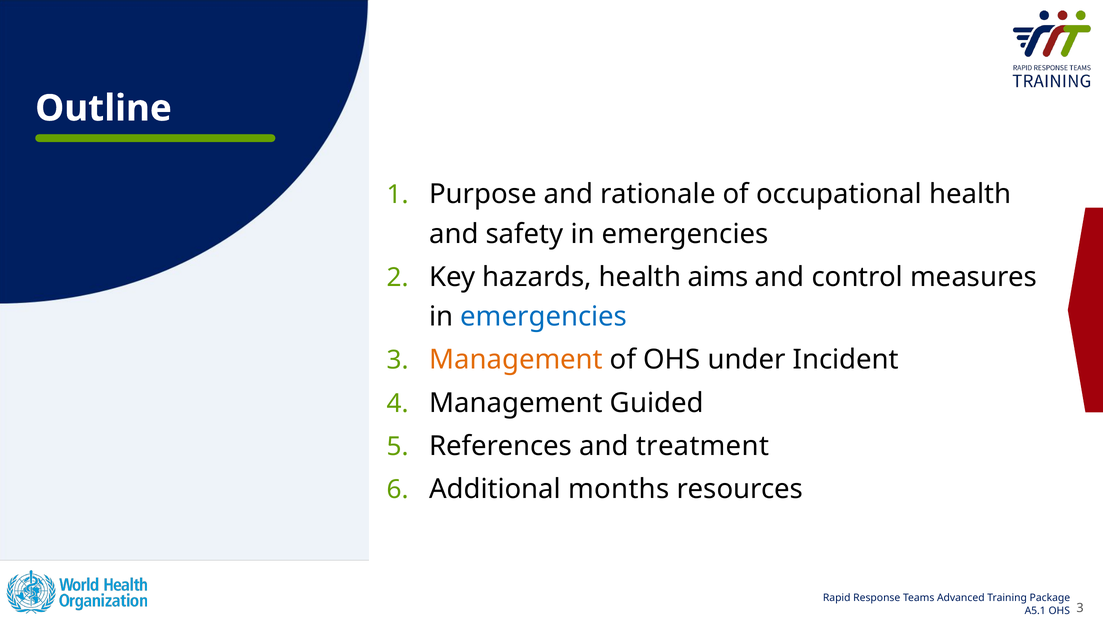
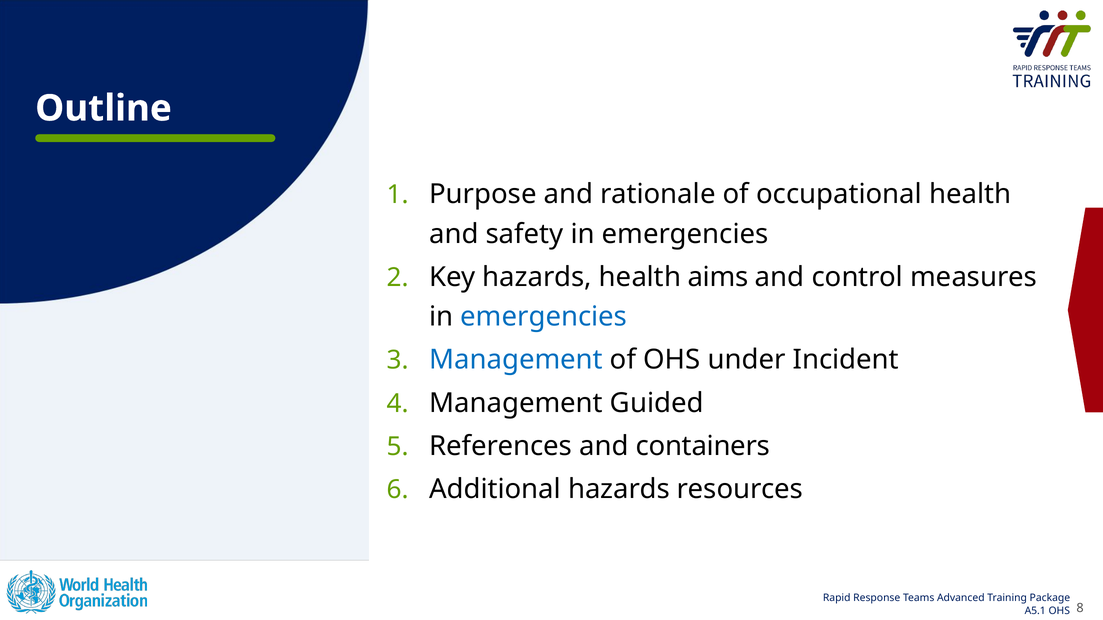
Management colour: orange -> blue (516, 360)
treatment: treatment -> containers (703, 446)
Additional months: months -> hazards (619, 490)
OHS 3: 3 -> 8 (1080, 608)
